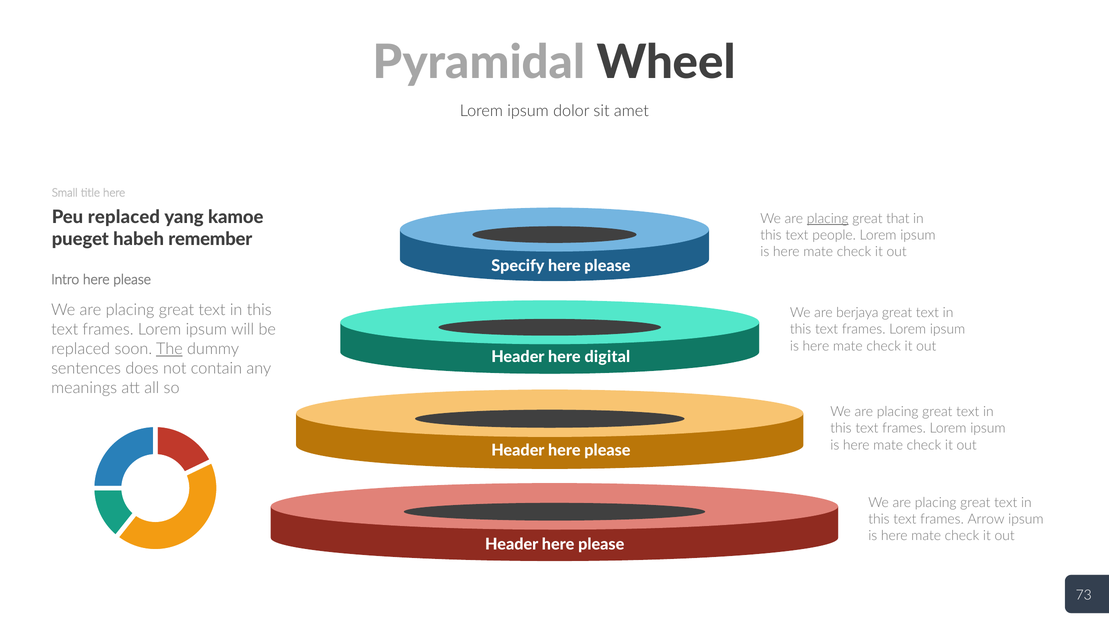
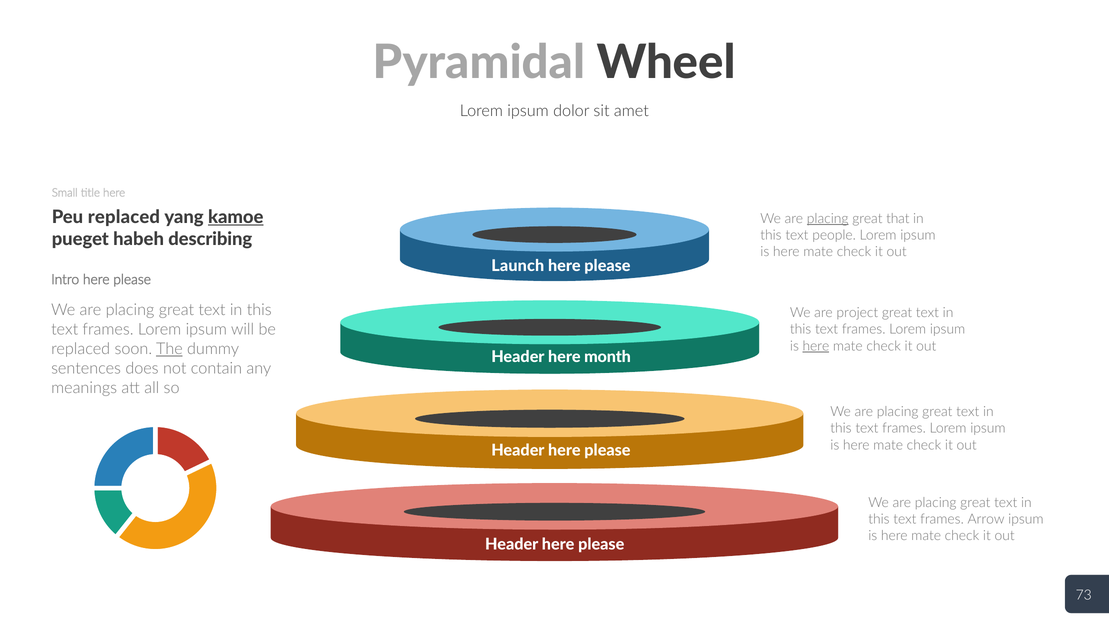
kamoe underline: none -> present (236, 217)
remember: remember -> describing (210, 239)
Specify: Specify -> Launch (518, 266)
berjaya: berjaya -> project (857, 313)
here underline: none -> present (816, 346)
digital: digital -> month (608, 357)
